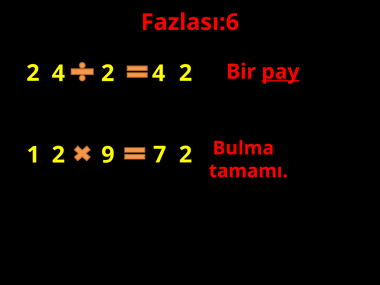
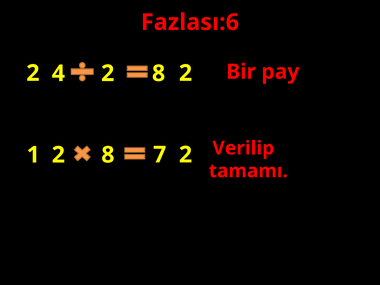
pay underline: present -> none (280, 72)
4 2 4: 4 -> 8 (159, 73)
1 2 9: 9 -> 8 (108, 155)
Bulma: Bulma -> Verilip (243, 148)
